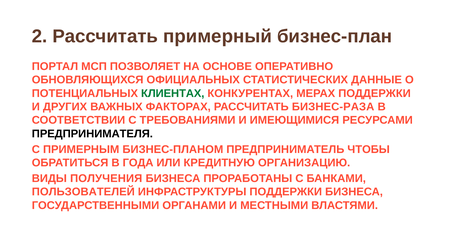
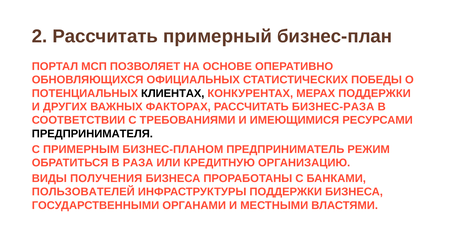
ДАННЫЕ: ДАННЫЕ -> ПОБЕДЫ (377, 80)
КЛИЕНТАХ colour: green -> black (173, 94)
ЧТОБЫ: ЧТОБЫ -> РЕЖИМ (369, 150)
ГОДА: ГОДА -> РАЗА (138, 163)
